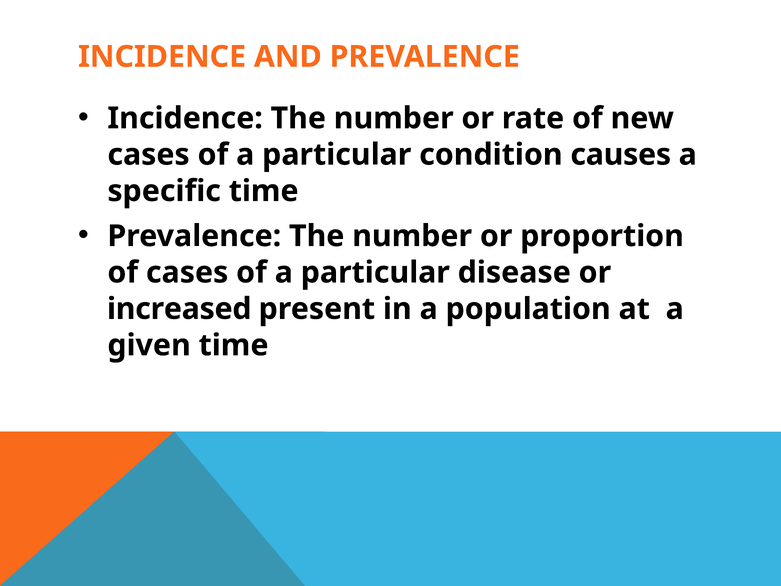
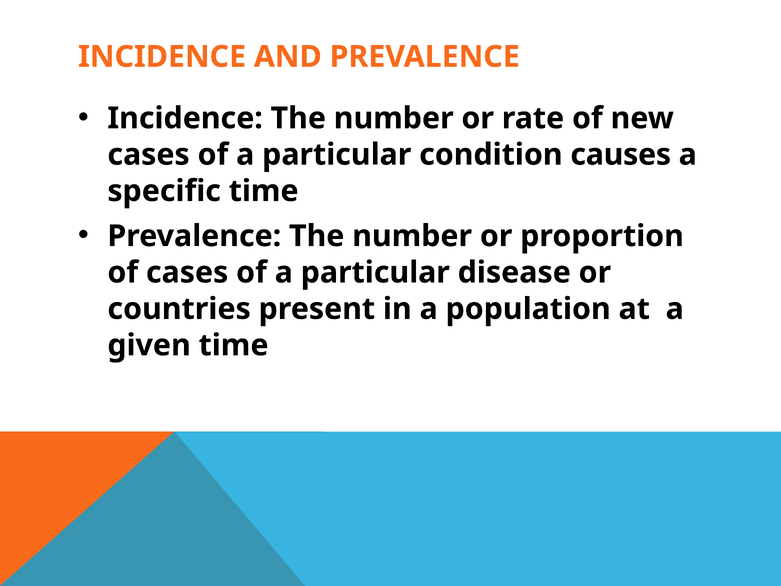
increased: increased -> countries (179, 309)
